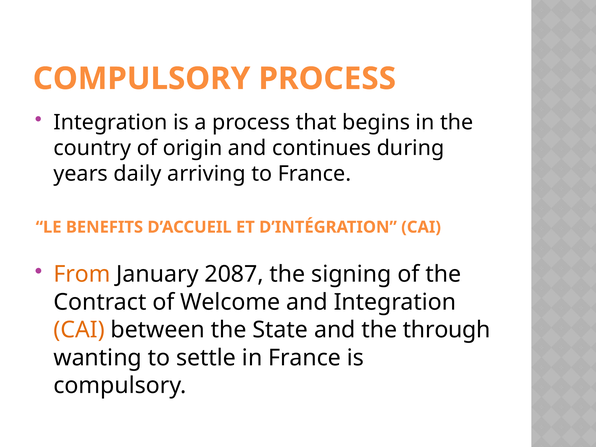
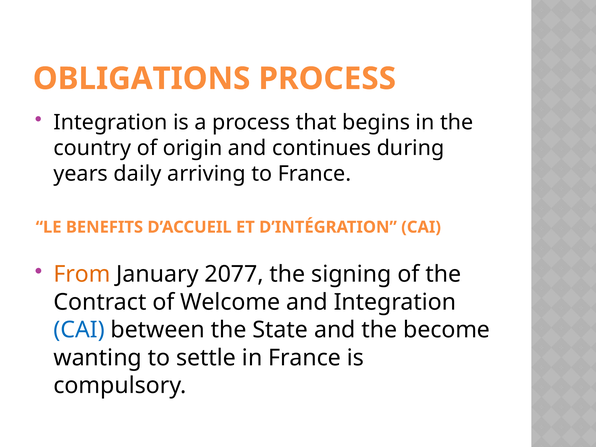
COMPULSORY: COMPULSORY -> OBLIGATIONS (142, 79)
2087: 2087 -> 2077 (234, 274)
CAI colour: orange -> blue (79, 330)
through: through -> become (447, 330)
